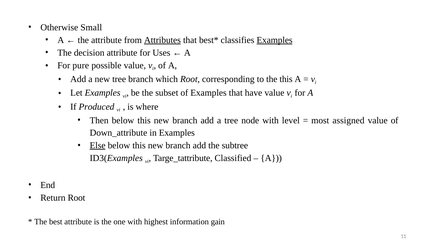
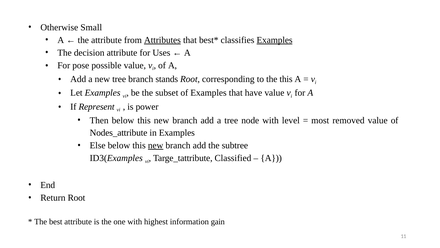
pure: pure -> pose (81, 65)
which: which -> stands (167, 79)
Produced: Produced -> Represent (97, 106)
where: where -> power (147, 106)
assigned: assigned -> removed (348, 120)
Down_attribute: Down_attribute -> Nodes_attribute (119, 133)
Else underline: present -> none (98, 145)
new underline: none -> present (156, 145)
